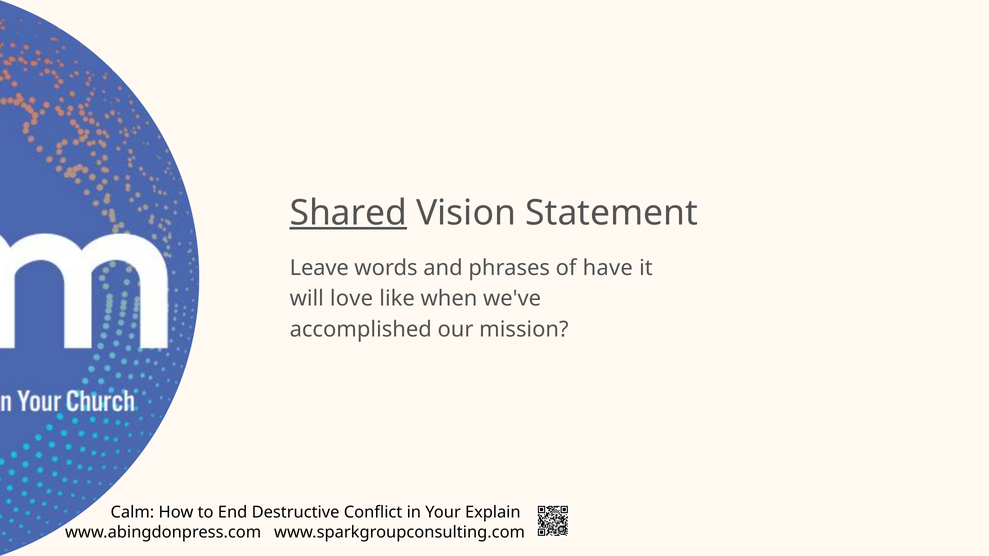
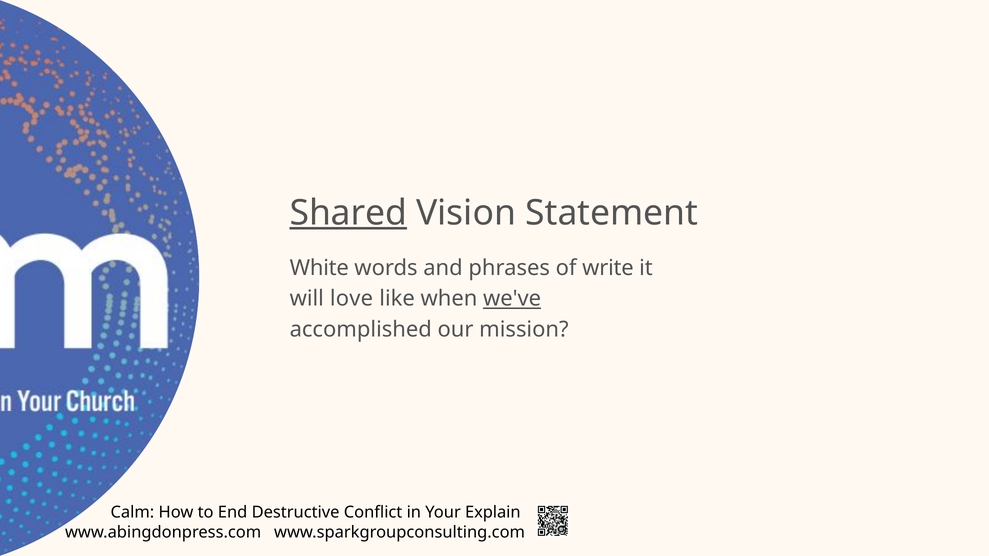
Leave: Leave -> White (319, 268)
have: have -> write (608, 268)
we've underline: none -> present (512, 299)
